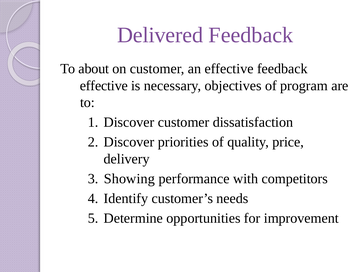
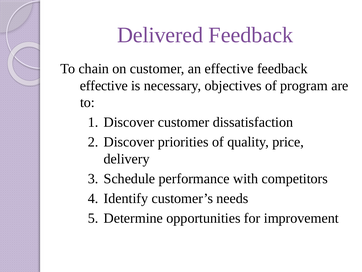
about: about -> chain (94, 69)
Showing: Showing -> Schedule (129, 178)
